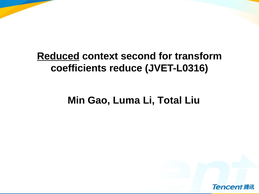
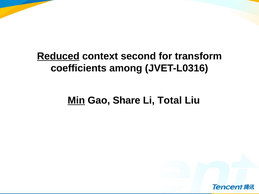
reduce: reduce -> among (126, 68)
Min underline: none -> present (76, 101)
Luma: Luma -> Share (127, 101)
